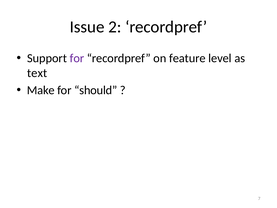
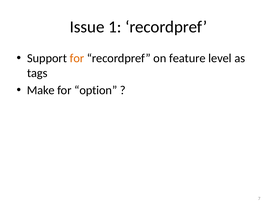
2: 2 -> 1 (115, 27)
for colour: purple -> orange (77, 58)
text: text -> tags (37, 73)
should: should -> option (96, 90)
